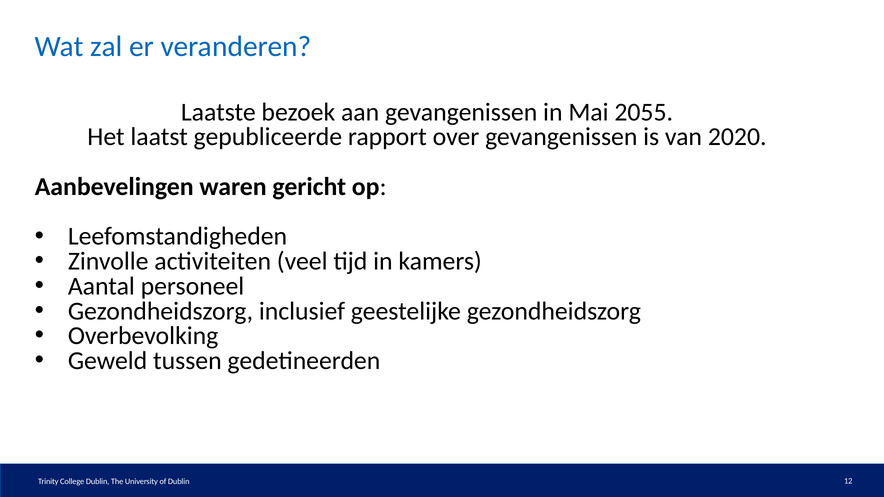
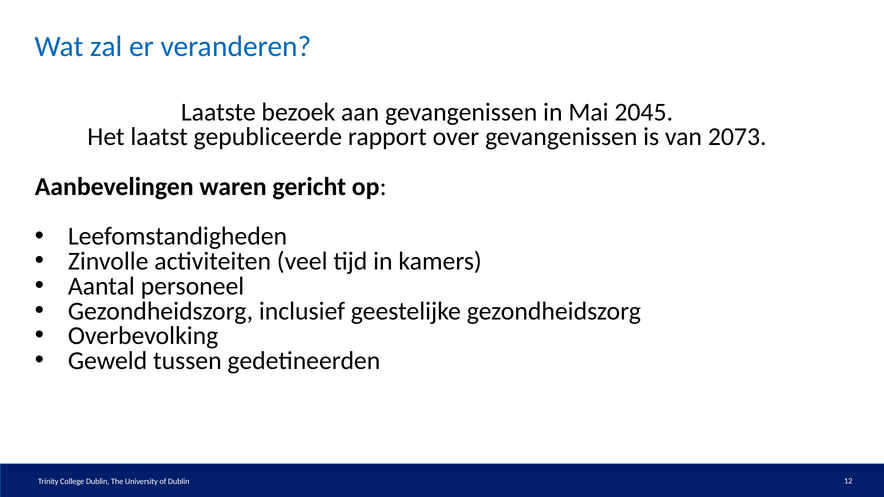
2055: 2055 -> 2045 (644, 112)
2020: 2020 -> 2073 (737, 137)
